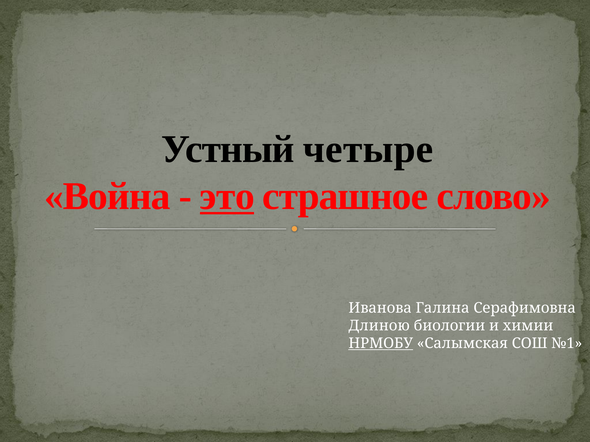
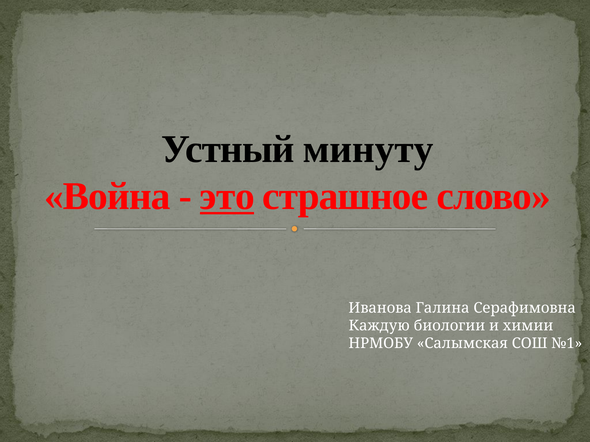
четыре: четыре -> минуту (368, 149)
Длиною: Длиною -> Каждую (379, 326)
НРМОБУ underline: present -> none (381, 344)
